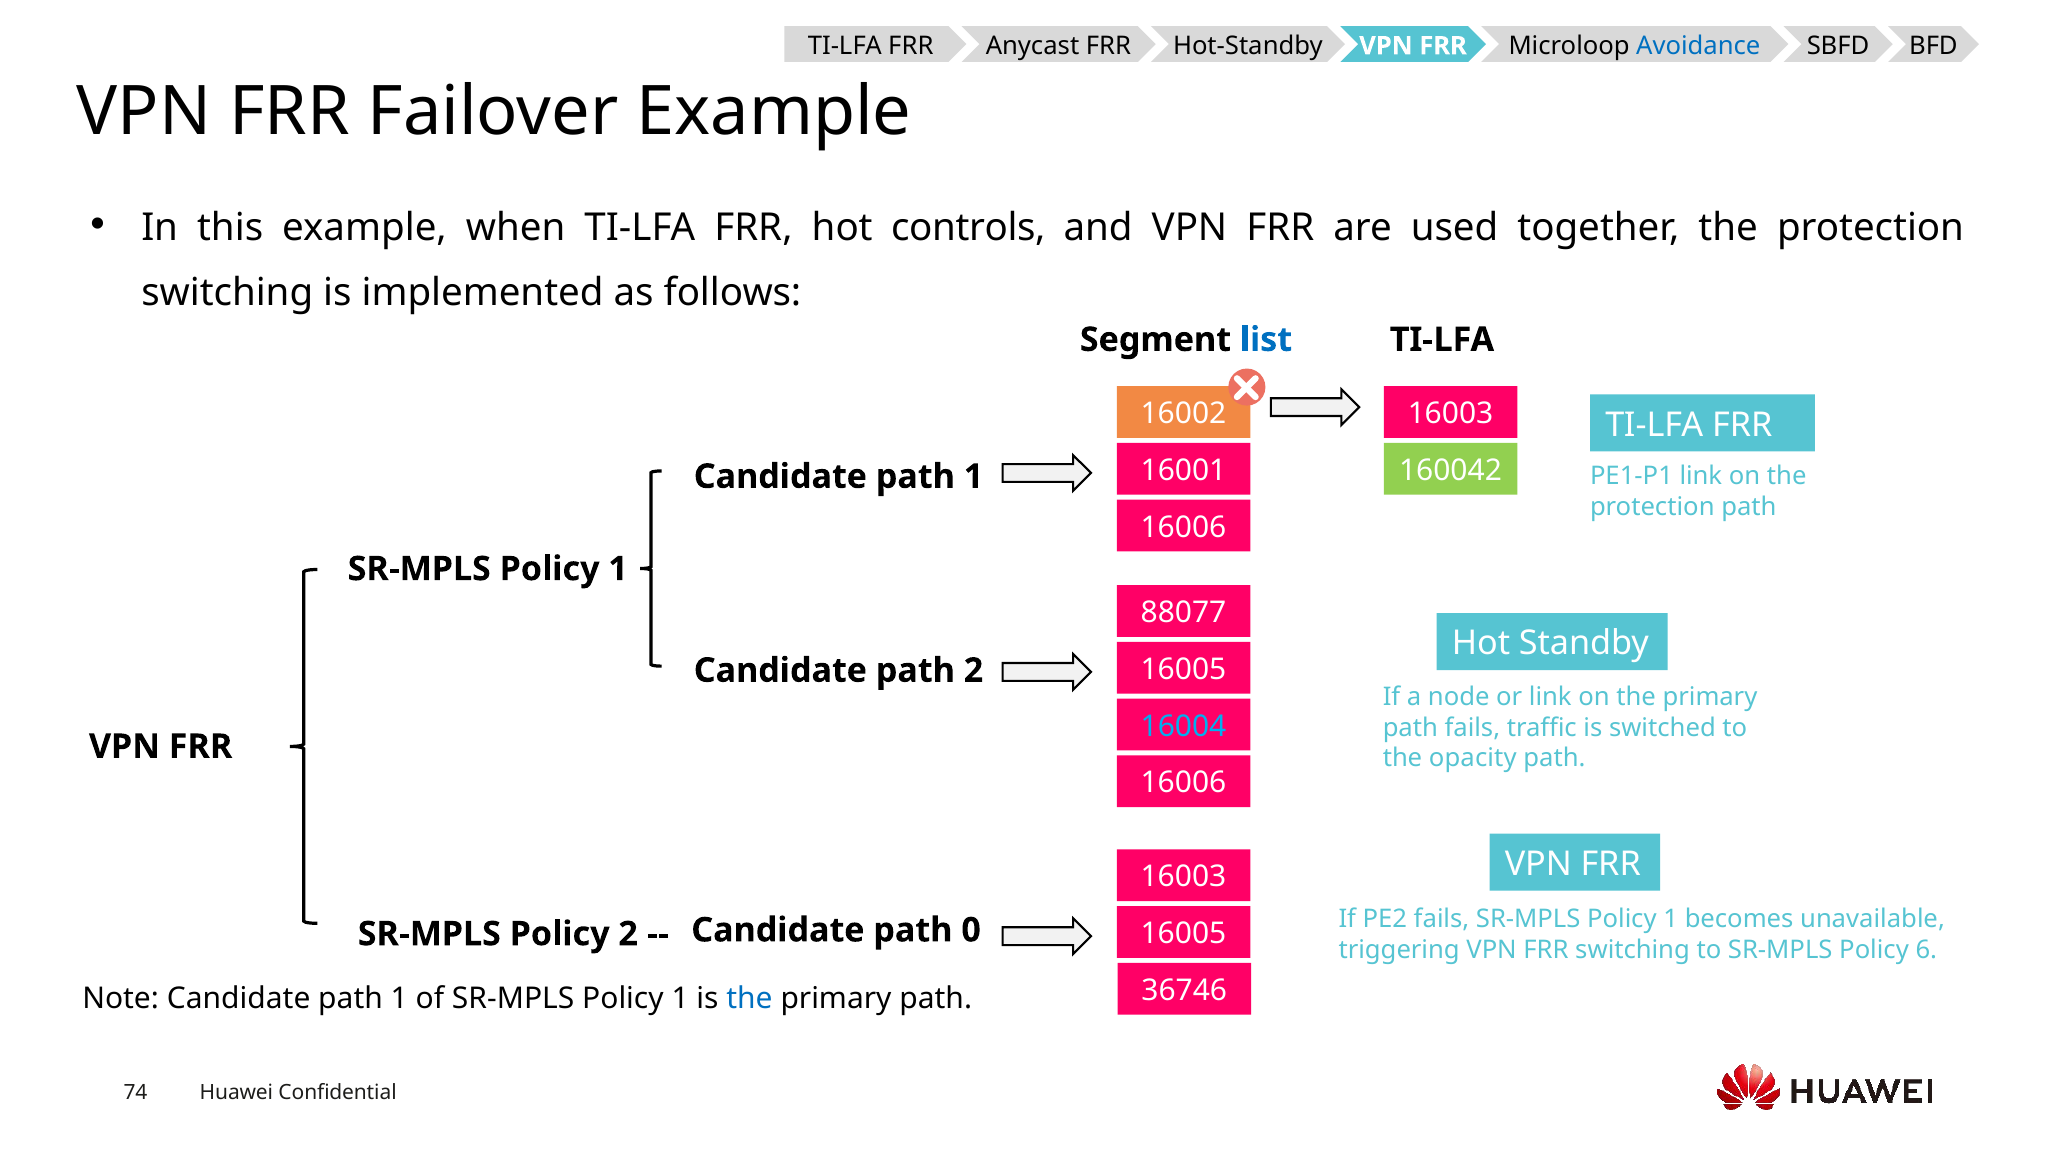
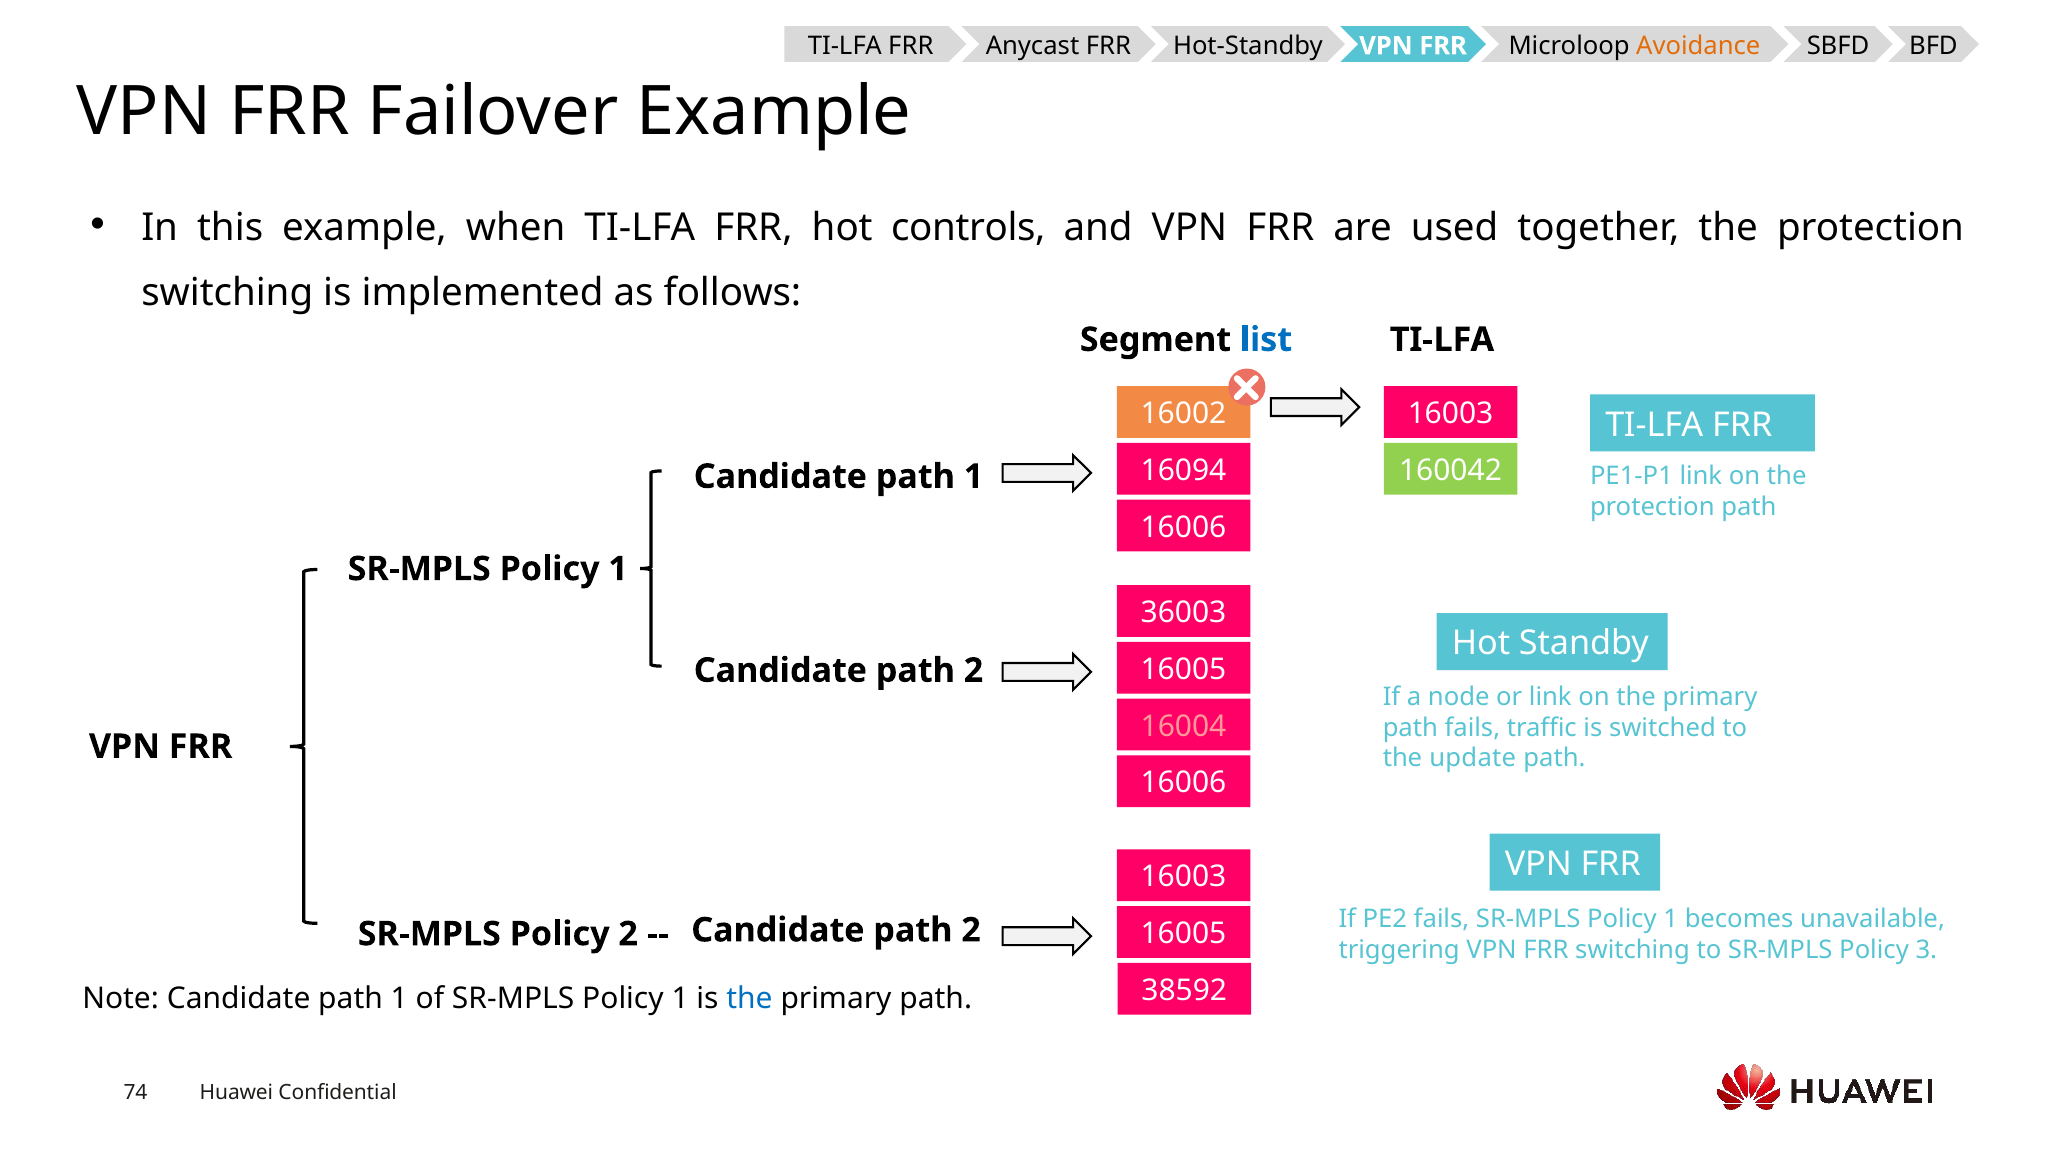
Avoidance colour: blue -> orange (1698, 46)
16001: 16001 -> 16094 (1184, 471)
88077: 88077 -> 36003 (1184, 613)
16004 colour: light blue -> pink (1184, 726)
opacity: opacity -> update (1473, 759)
0: 0 -> 2 (971, 930)
6: 6 -> 3 (1926, 951)
36746: 36746 -> 38592 (1184, 991)
